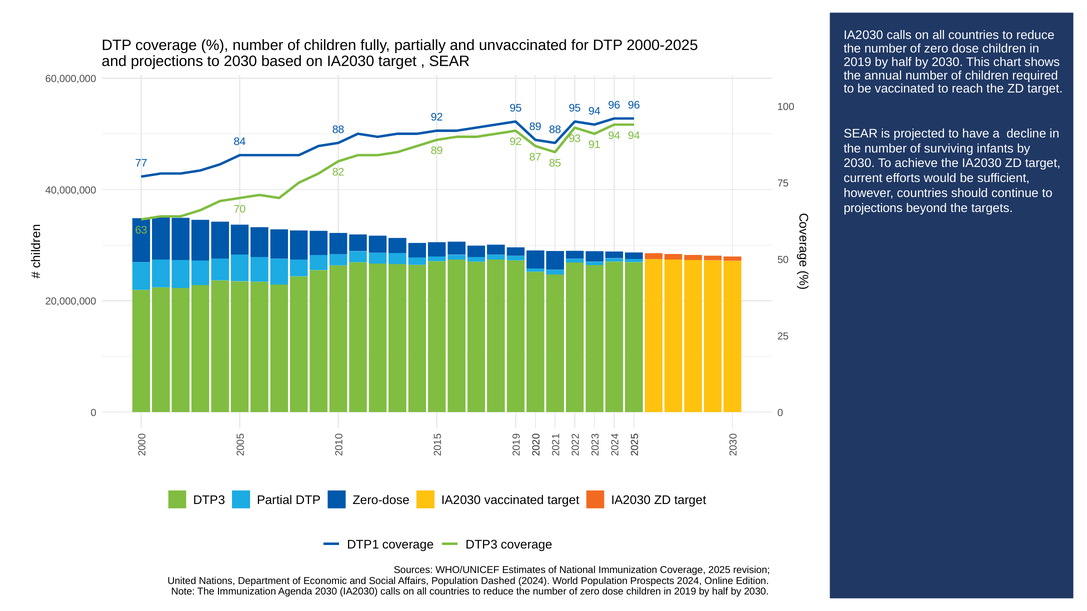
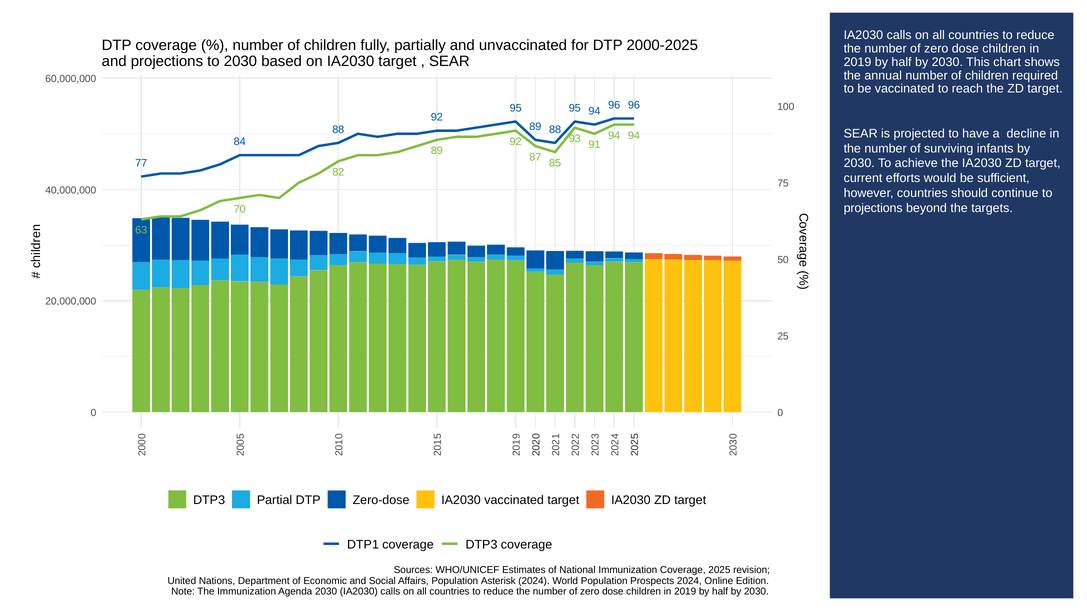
Dashed: Dashed -> Asterisk (498, 581)
